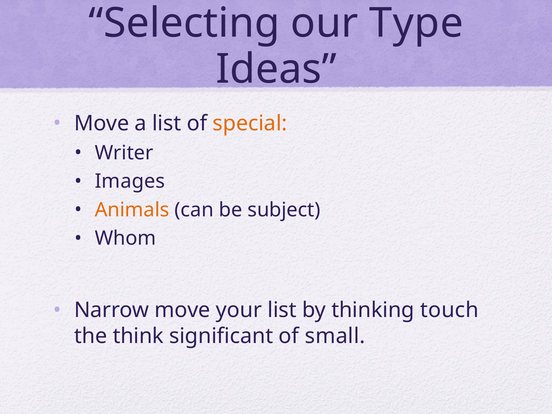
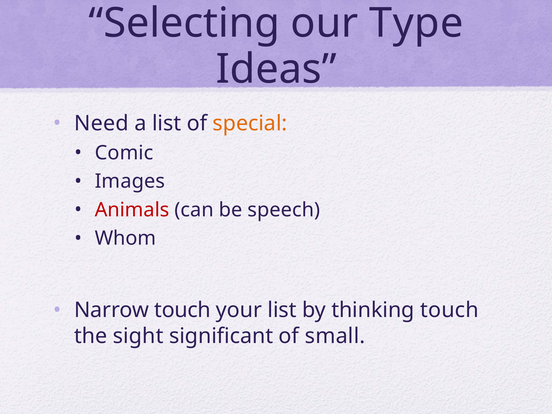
Move: Move -> Need (101, 123)
Writer: Writer -> Comic (124, 153)
Animals colour: orange -> red (132, 210)
subject: subject -> speech (284, 210)
Narrow move: move -> touch (183, 310)
think: think -> sight (138, 336)
